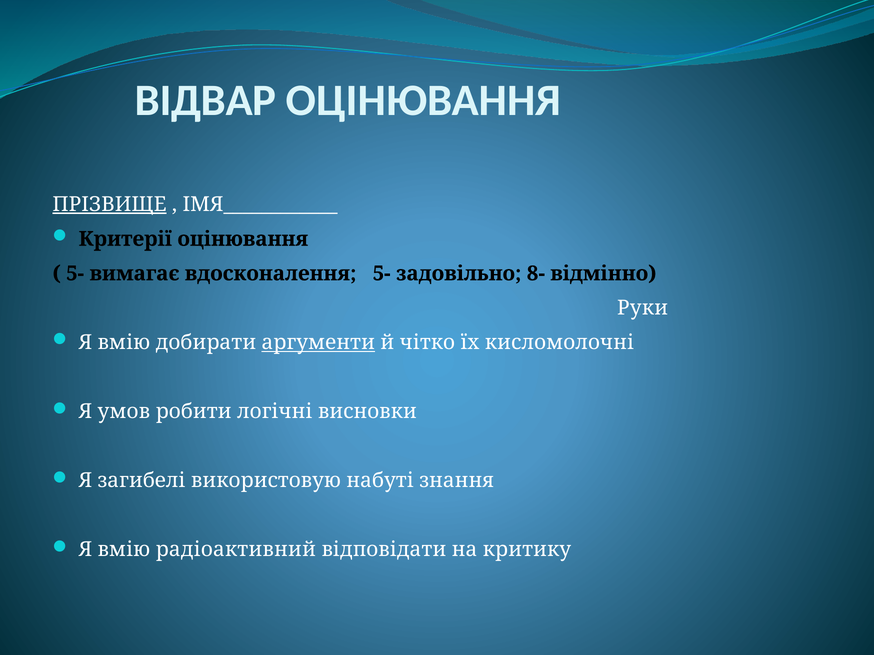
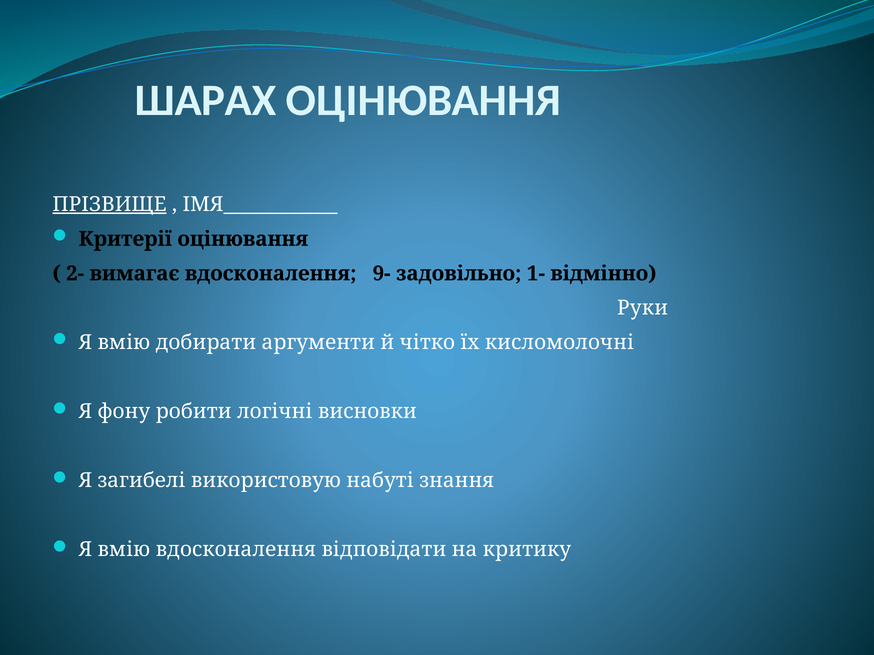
ВІДВАР: ВІДВАР -> ШАРАХ (206, 100)
5-: 5- -> 2- (75, 274)
вдосконалення 5-: 5- -> 9- (382, 274)
8-: 8- -> 1- (536, 274)
аргументи underline: present -> none (318, 343)
умов: умов -> фону (124, 412)
вмію радіоактивний: радіоактивний -> вдосконалення (236, 550)
